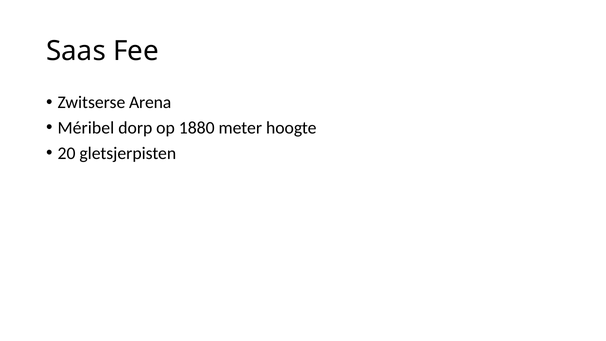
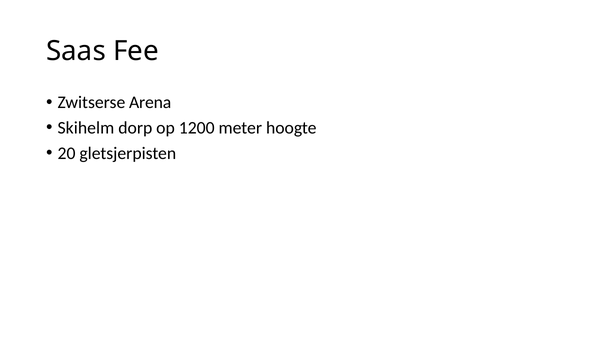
Méribel: Méribel -> Skihelm (86, 128)
1880: 1880 -> 1200 (197, 128)
